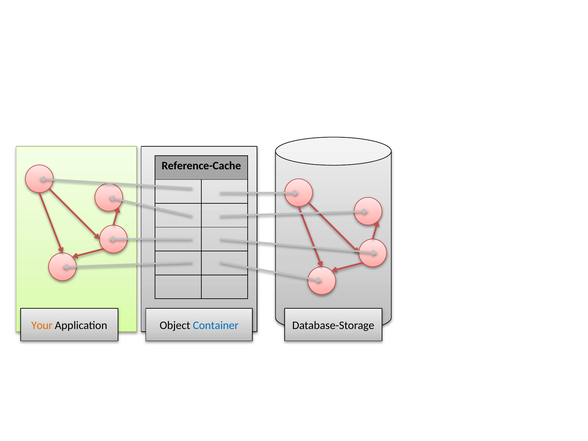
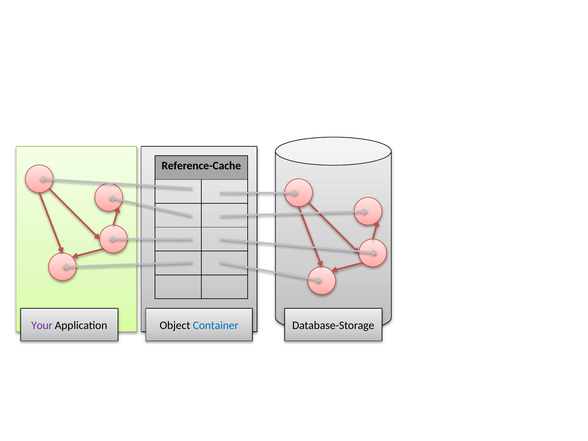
Your colour: orange -> purple (42, 325)
